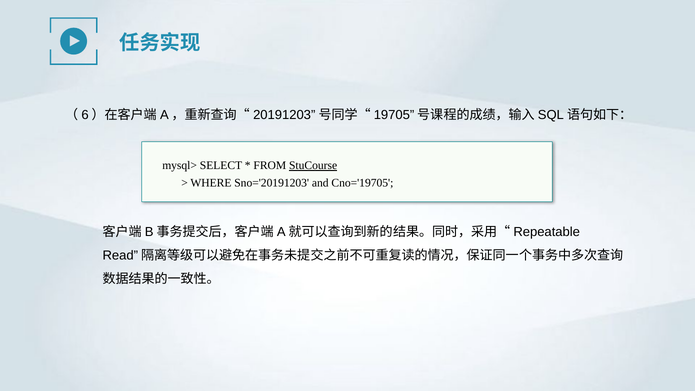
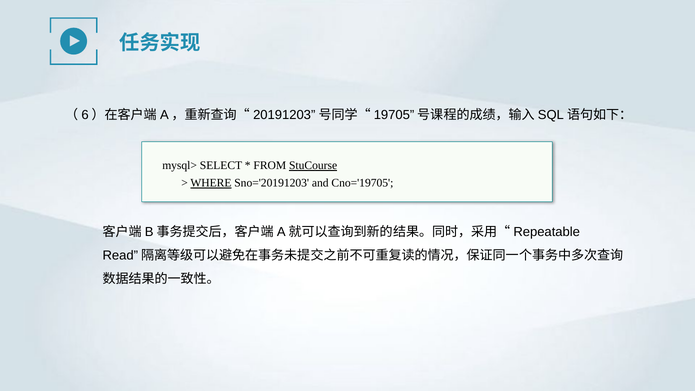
WHERE underline: none -> present (211, 183)
